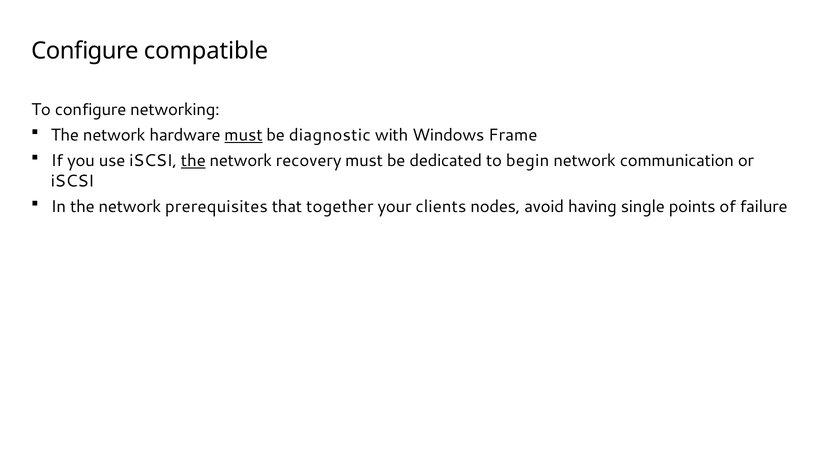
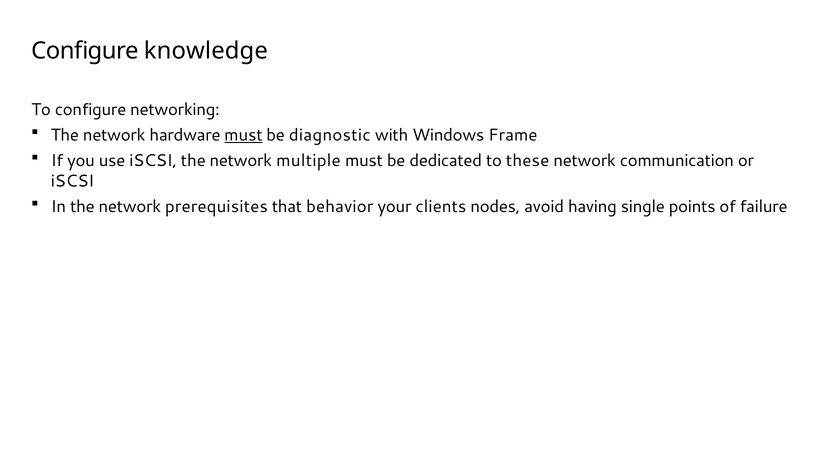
compatible: compatible -> knowledge (206, 51)
the underline: present -> none (193, 161)
recovery: recovery -> multiple (308, 161)
begin: begin -> these (528, 161)
together: together -> behavior (340, 207)
